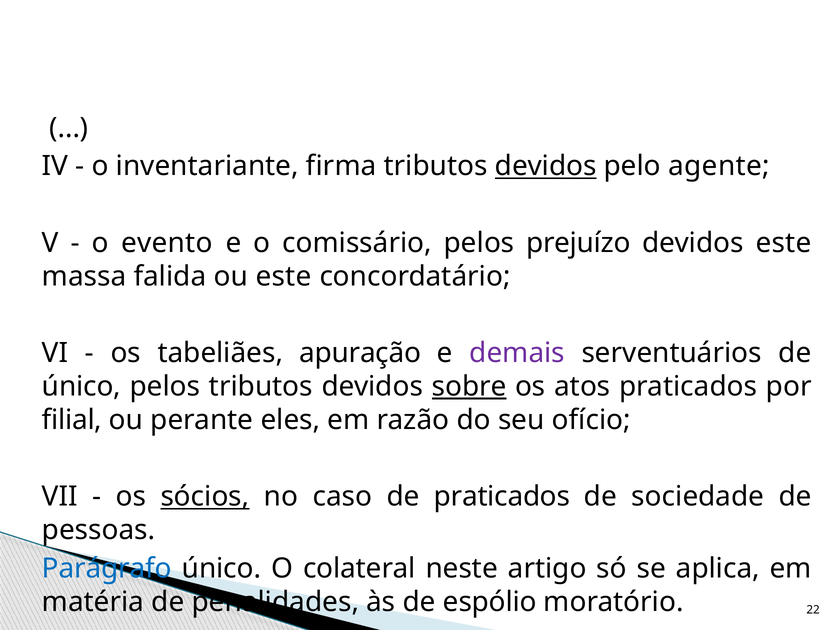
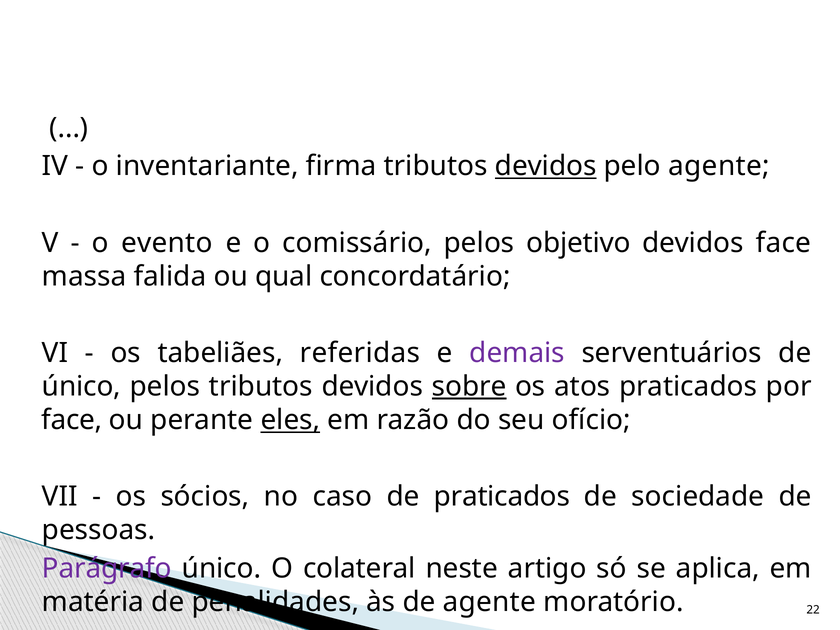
prejuízo: prejuízo -> objetivo (578, 243)
devidos este: este -> face (784, 243)
ou este: este -> qual (284, 276)
apuração: apuração -> referidas (360, 353)
filial: filial -> face (72, 420)
eles underline: none -> present (290, 420)
sócios underline: present -> none (205, 497)
Parágrafo colour: blue -> purple (107, 568)
de espólio: espólio -> agente (490, 602)
